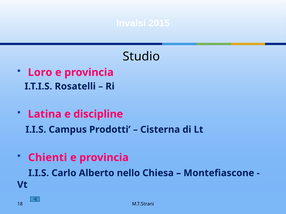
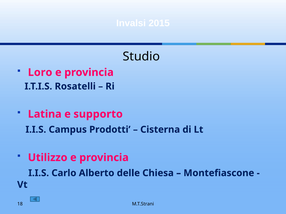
discipline: discipline -> supporto (98, 114)
Chienti: Chienti -> Utilizzo (48, 158)
nello: nello -> delle (128, 173)
